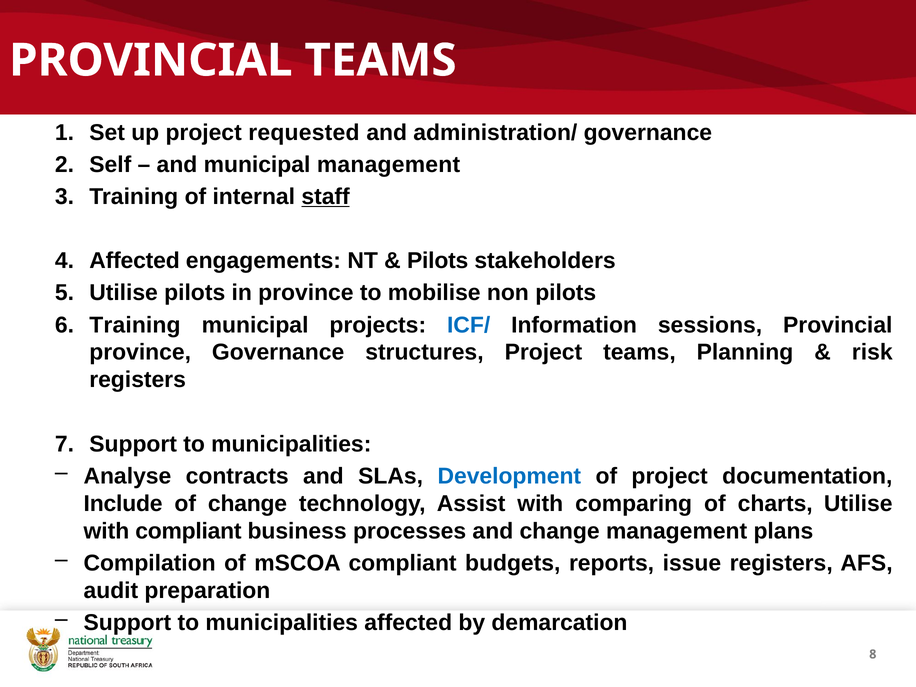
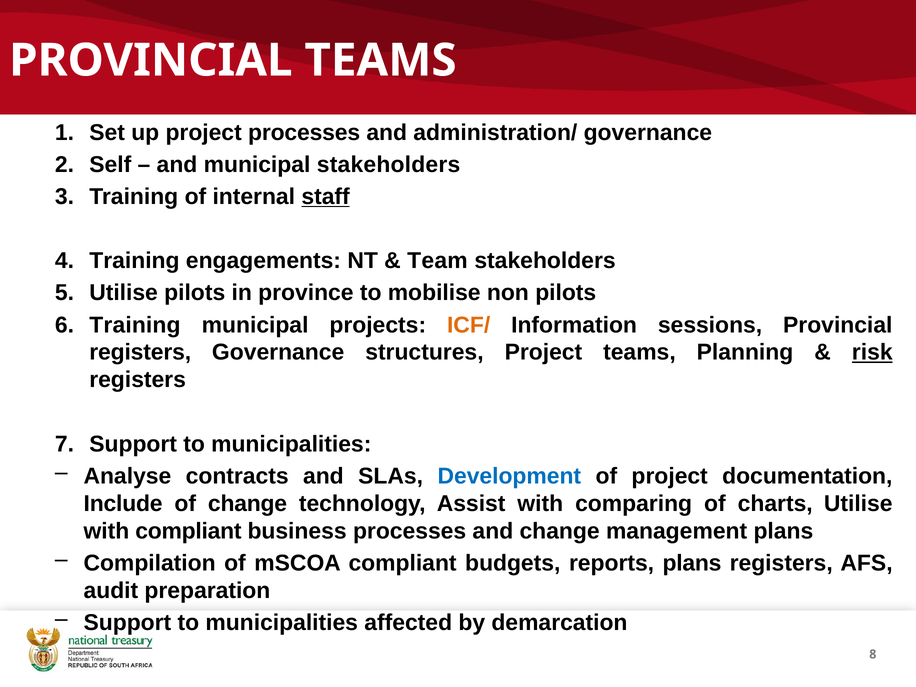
project requested: requested -> processes (304, 133)
municipal management: management -> stakeholders (389, 165)
Affected: Affected -> Training (134, 261)
Pilots: Pilots -> Team (437, 261)
ICF/ colour: blue -> orange (469, 325)
province: province -> registers (140, 352)
risk underline: none -> present (872, 352)
reports issue: issue -> plans (692, 563)
